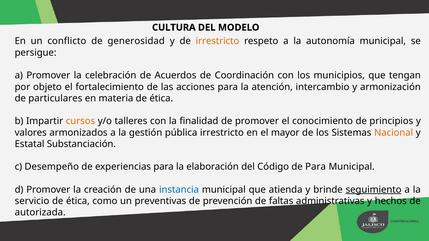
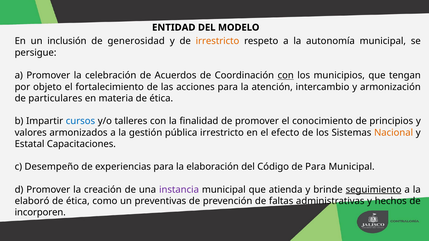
CULTURA: CULTURA -> ENTIDAD (174, 28)
conflicto: conflicto -> inclusión (67, 41)
con underline: none -> present (286, 76)
cursos colour: orange -> blue (80, 121)
mayor: mayor -> efecto (285, 133)
Substanciación: Substanciación -> Capacitaciones (81, 144)
instancia colour: blue -> purple (179, 190)
servicio: servicio -> elaboró (32, 201)
autorizada: autorizada -> incorporen (40, 213)
